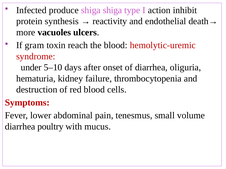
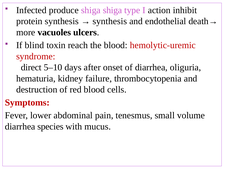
reactivity: reactivity -> synthesis (110, 21)
gram: gram -> blind (34, 45)
under: under -> direct (31, 68)
poultry: poultry -> species (50, 127)
